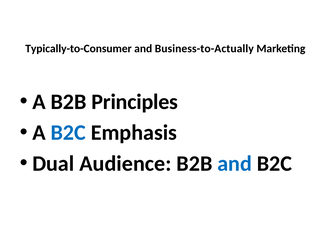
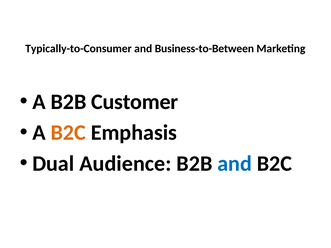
Business-to-Actually: Business-to-Actually -> Business-to-Between (204, 49)
Principles: Principles -> Customer (135, 102)
B2C colour: blue -> orange (68, 133)
